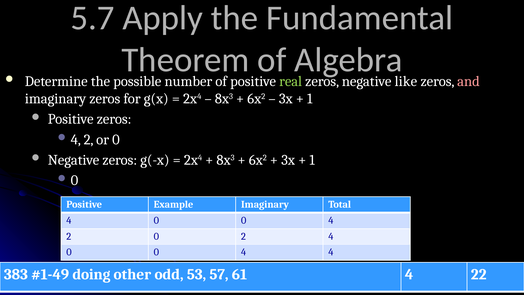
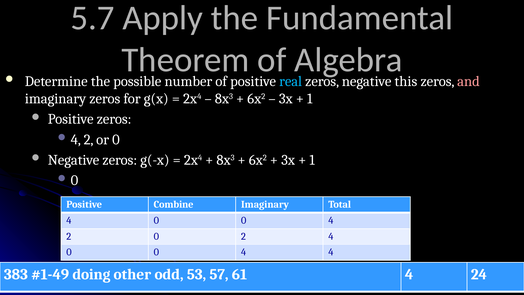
real colour: light green -> light blue (291, 81)
like: like -> this (406, 81)
Example: Example -> Combine (174, 204)
22: 22 -> 24 (479, 274)
